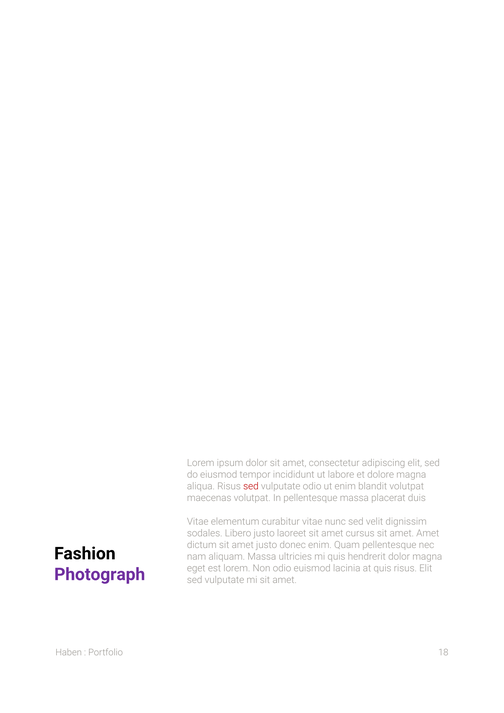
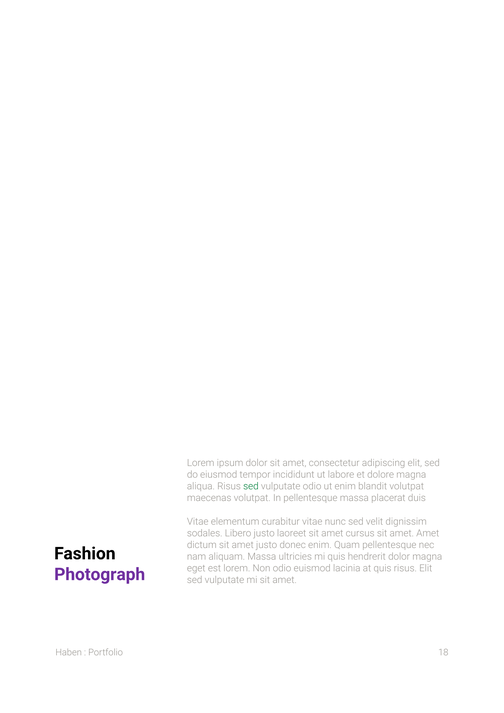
sed colour: red -> green (251, 486)
